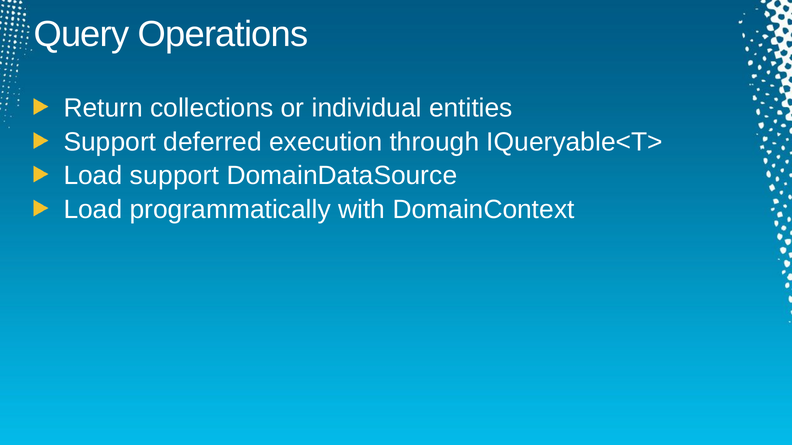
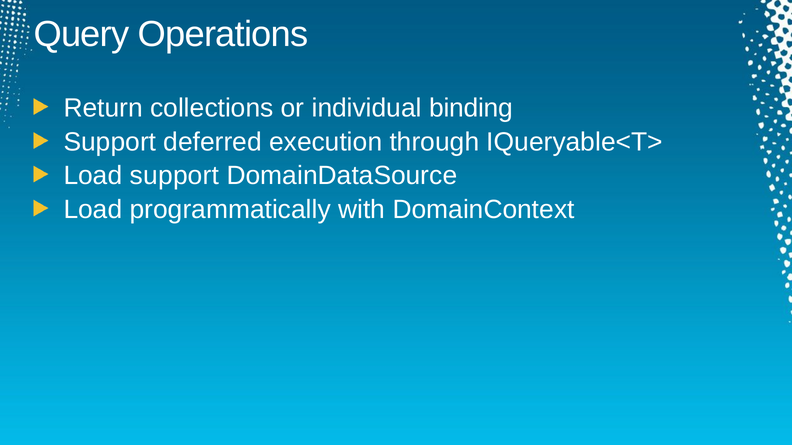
entities: entities -> binding (471, 108)
